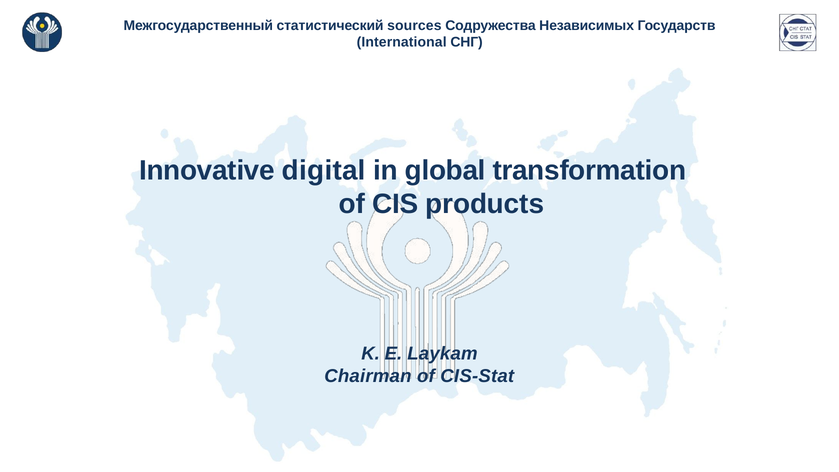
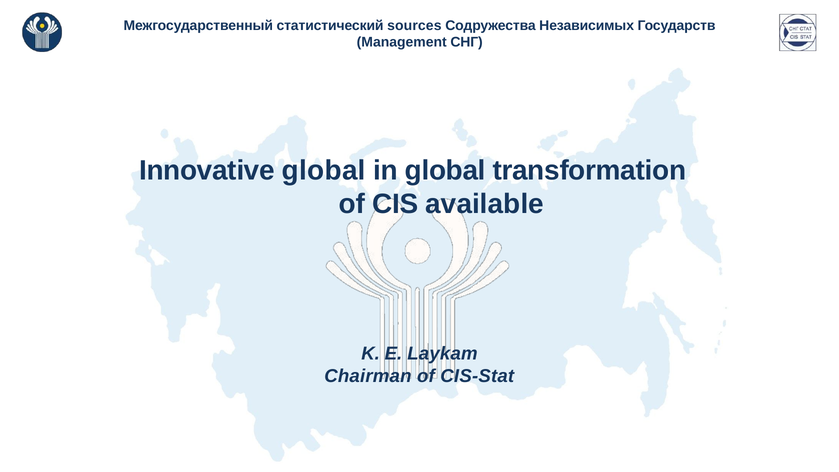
International: International -> Management (402, 42)
Innovative digital: digital -> global (324, 170)
products: products -> available (485, 204)
